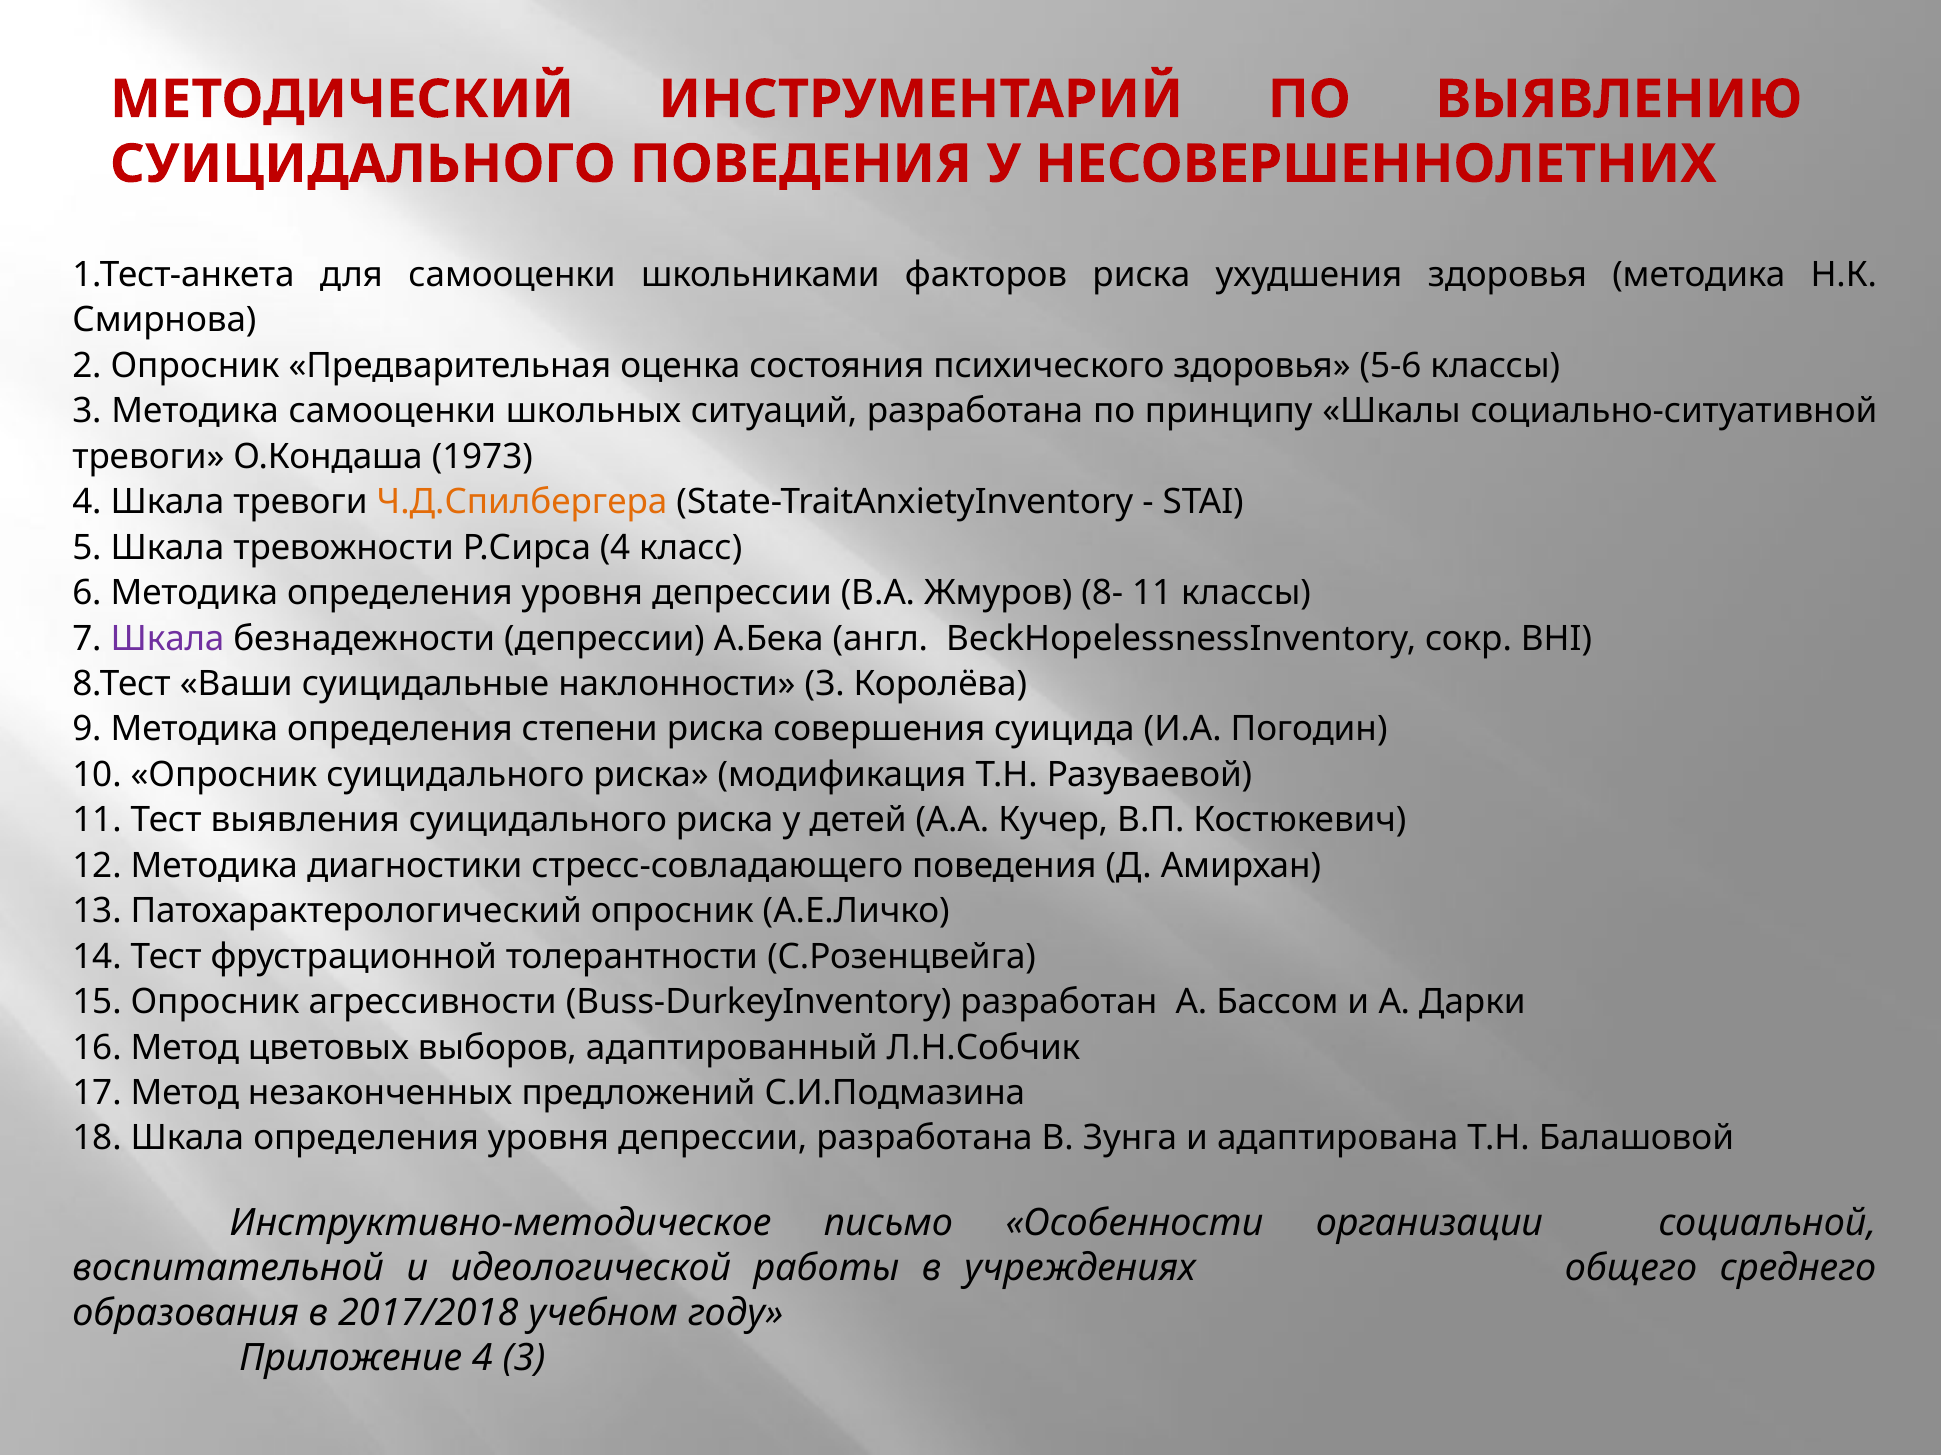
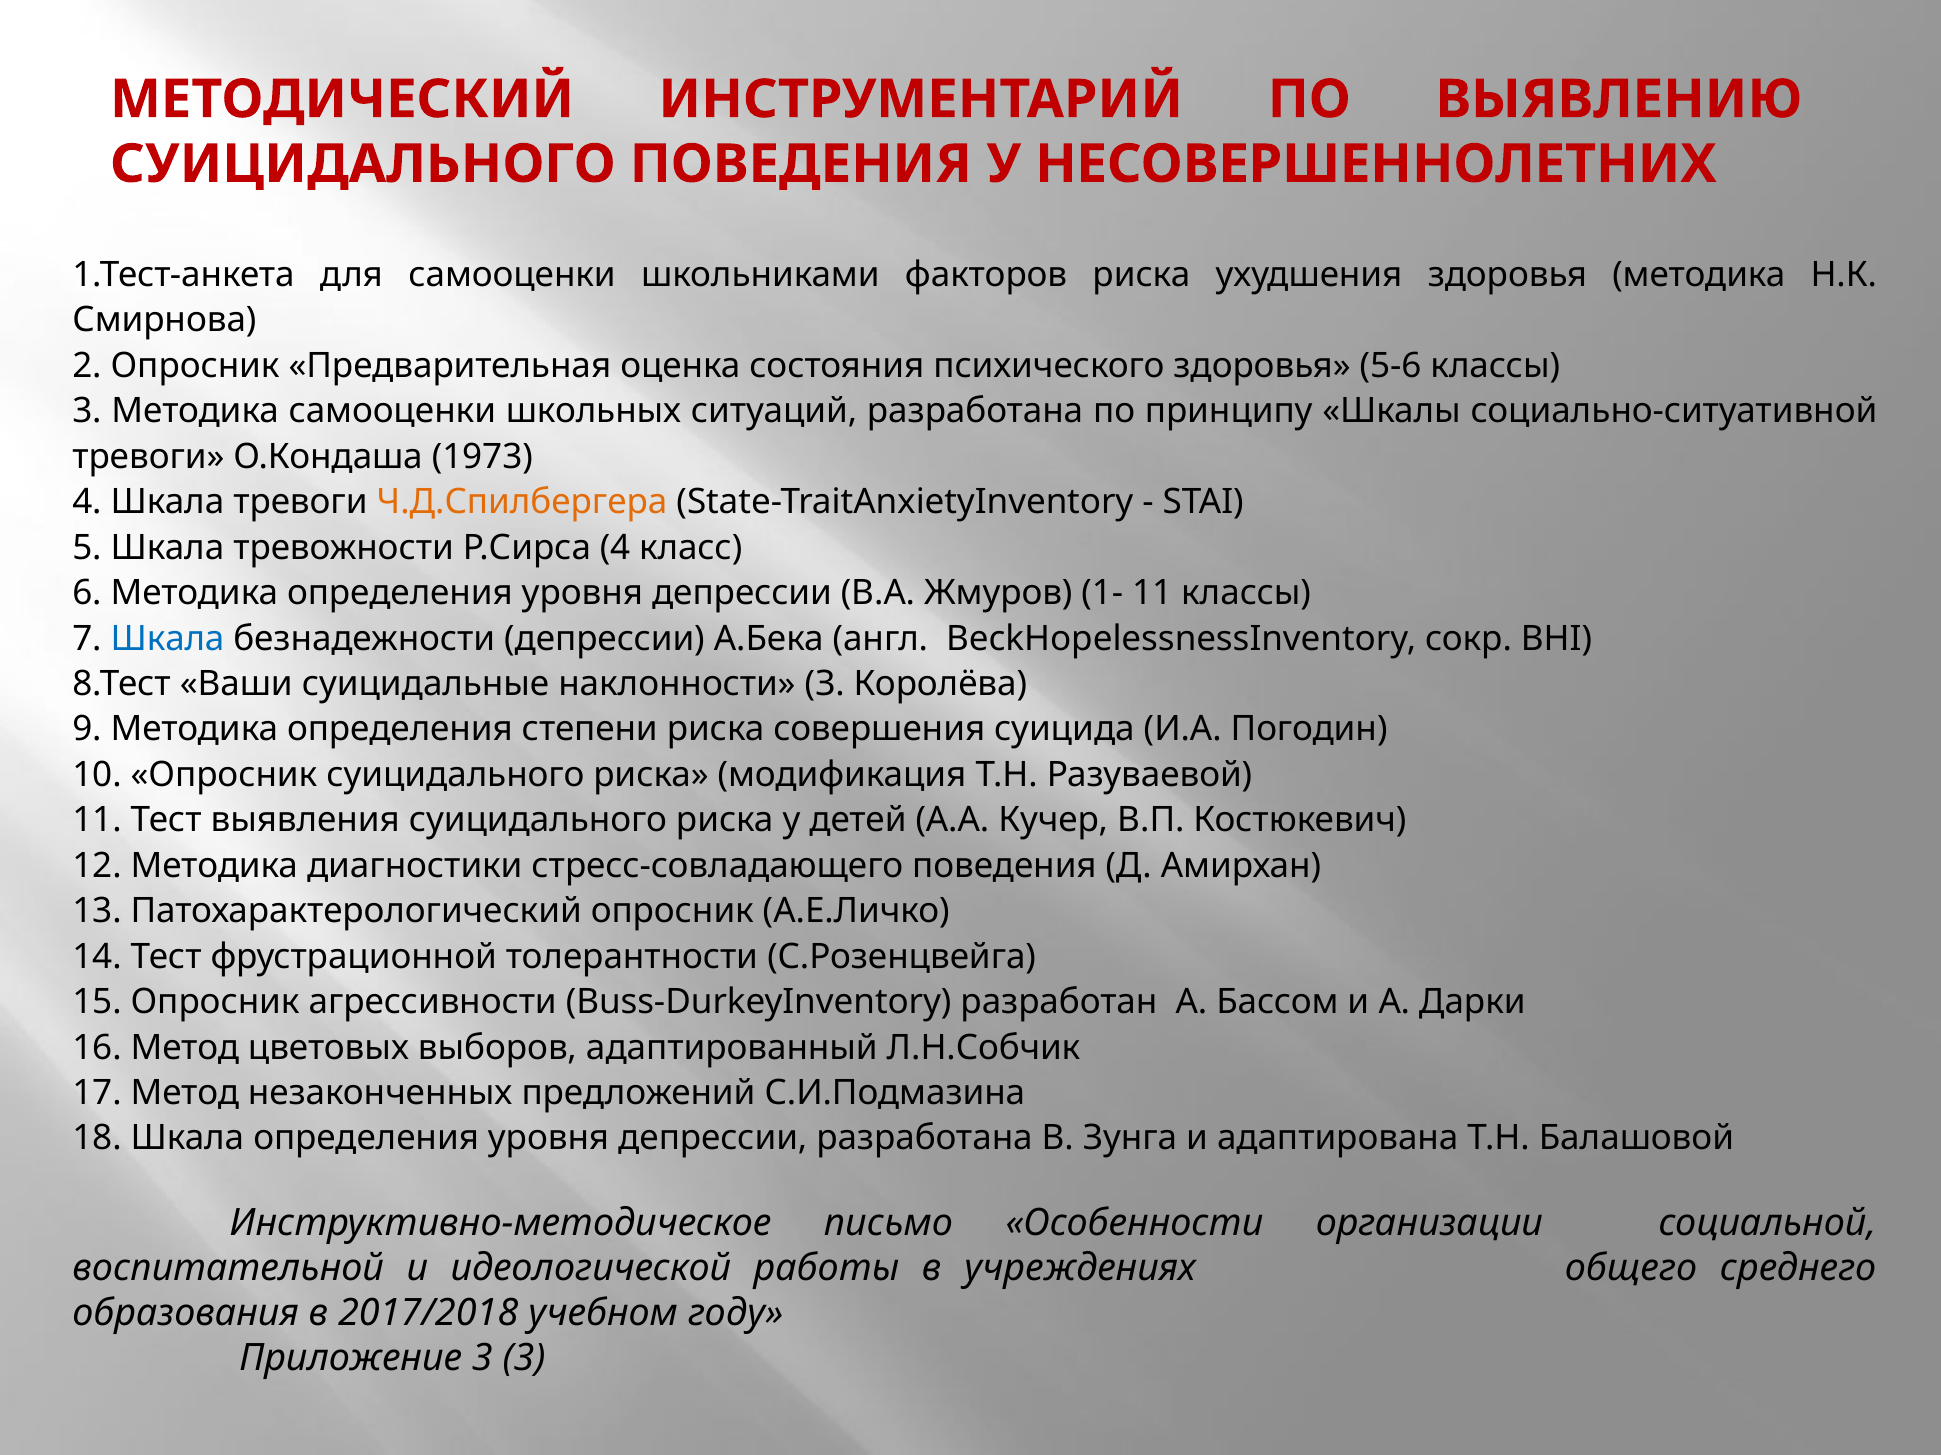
8-: 8- -> 1- (1102, 593)
Шкала colour: purple -> blue (168, 639)
Приложение 4: 4 -> 3 (482, 1359)
